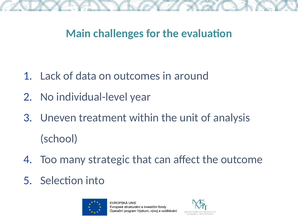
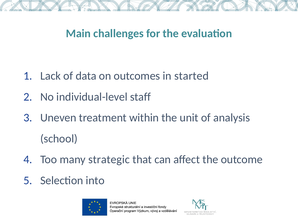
around: around -> started (192, 76)
year: year -> staff (140, 97)
